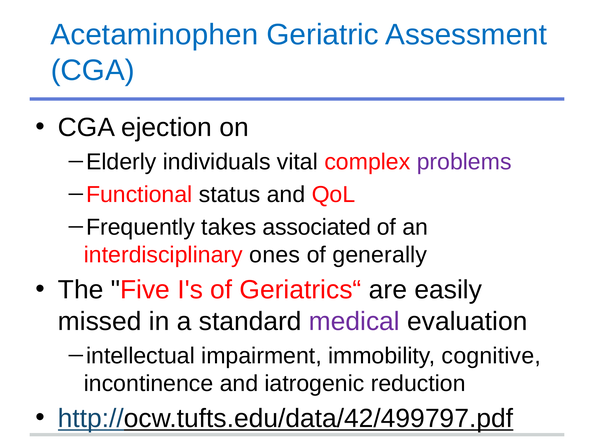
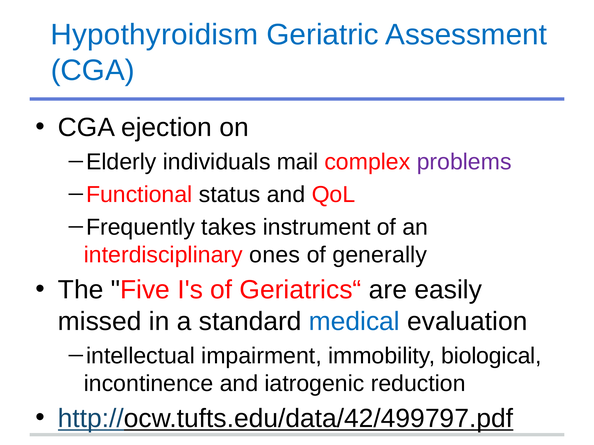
Acetaminophen: Acetaminophen -> Hypothyroidism (154, 35)
vital: vital -> mail (298, 162)
associated: associated -> instrument (317, 227)
medical colour: purple -> blue (354, 322)
cognitive: cognitive -> biological (491, 356)
